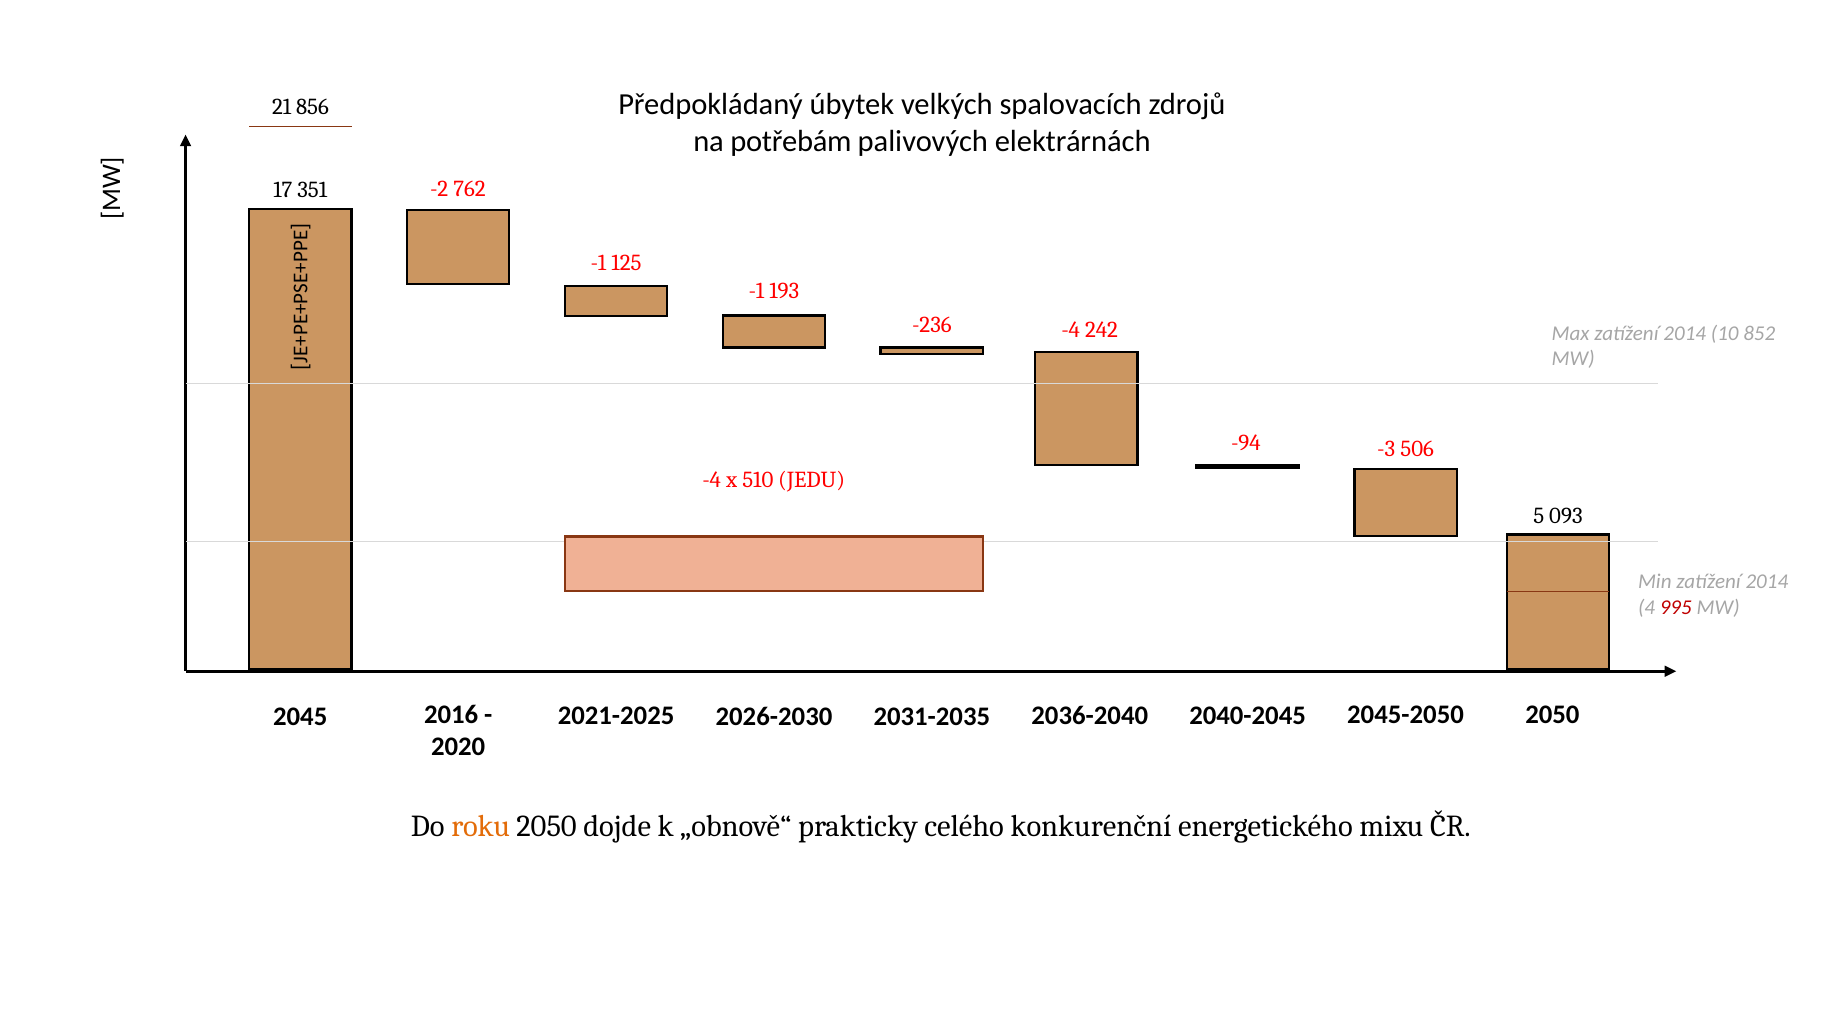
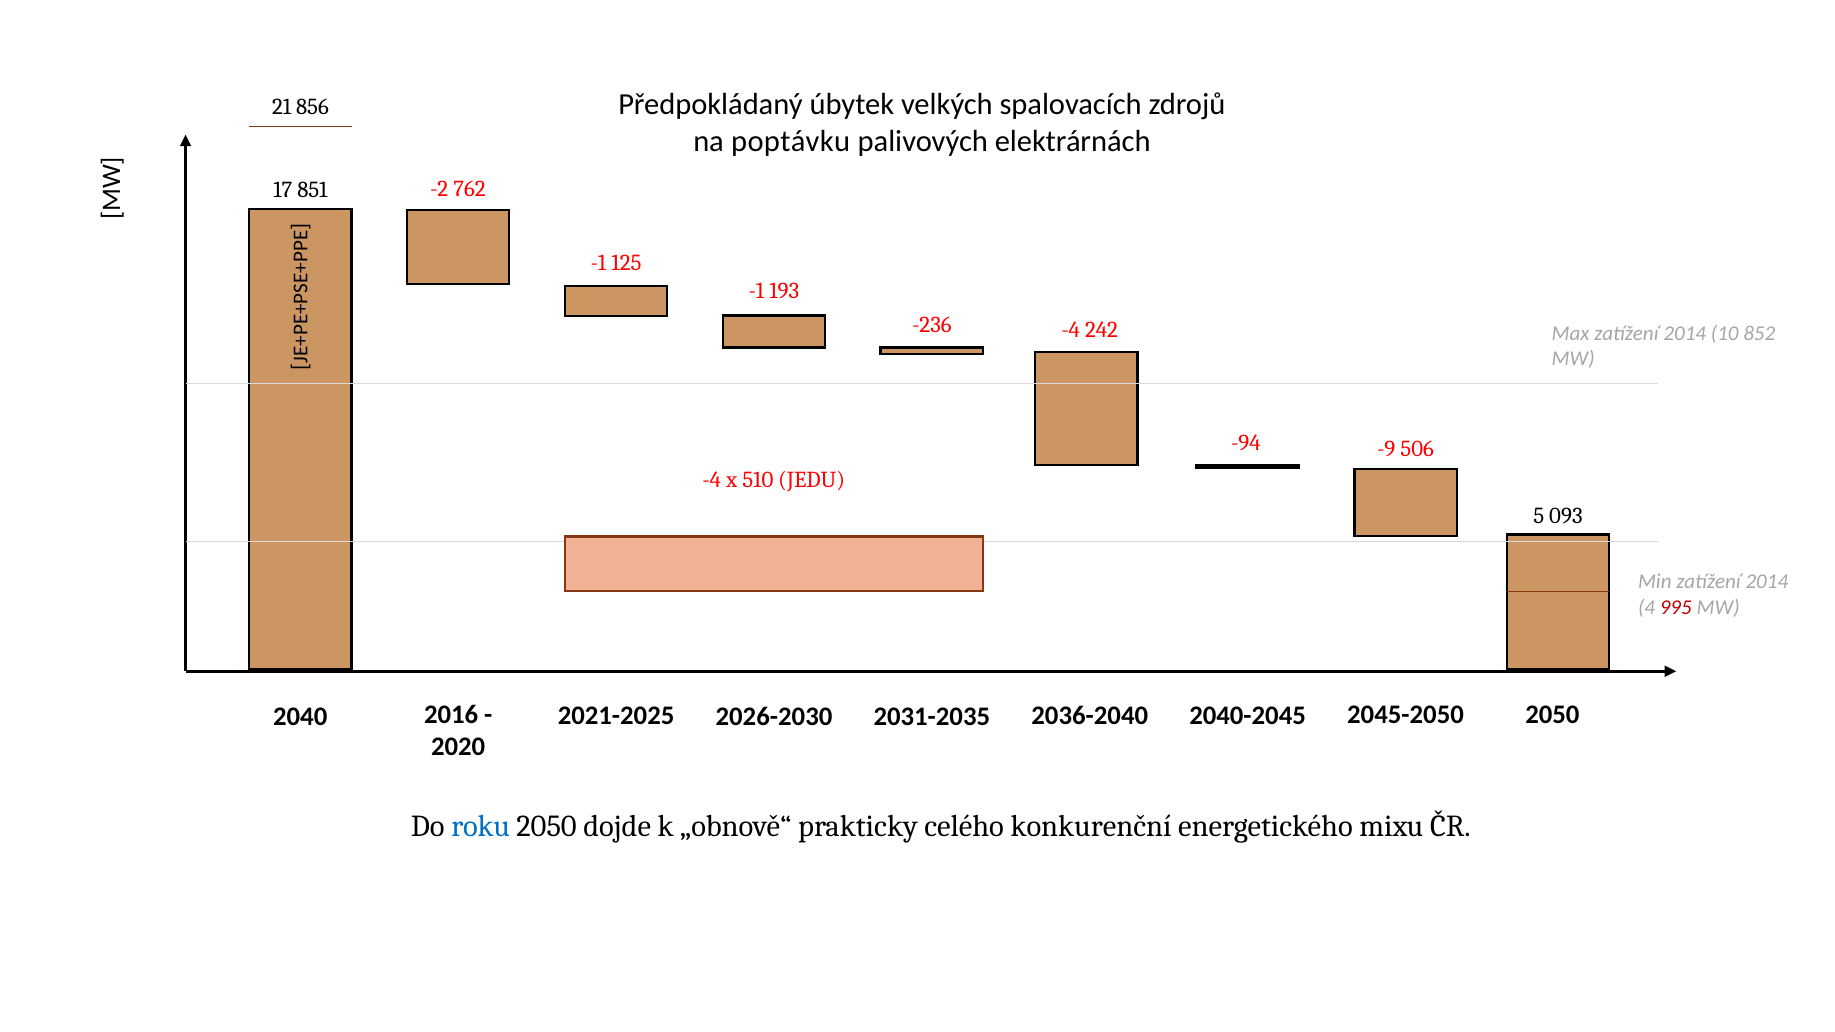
potřebám: potřebám -> poptávku (791, 141)
351: 351 -> 851 (312, 190)
-3: -3 -> -9 (1386, 449)
2045: 2045 -> 2040 (300, 717)
roku colour: orange -> blue (481, 826)
